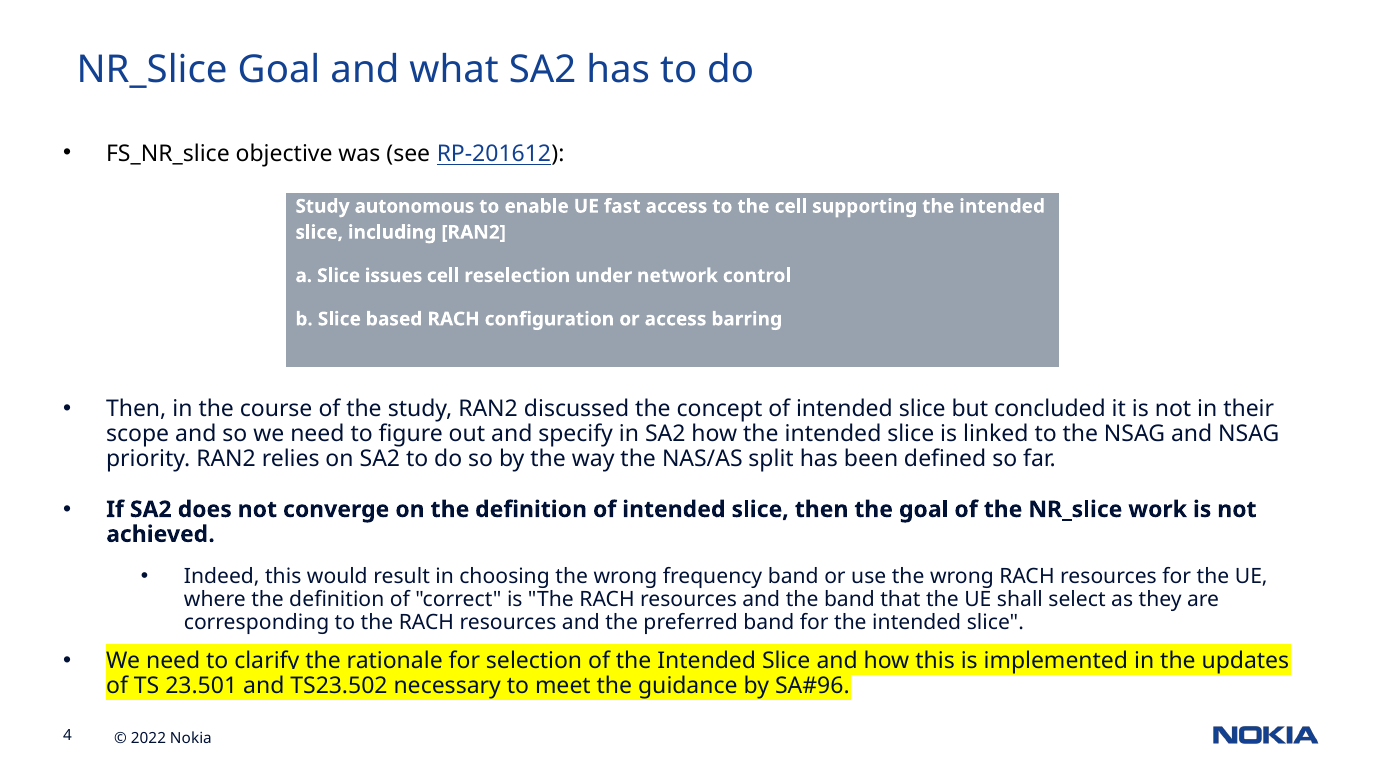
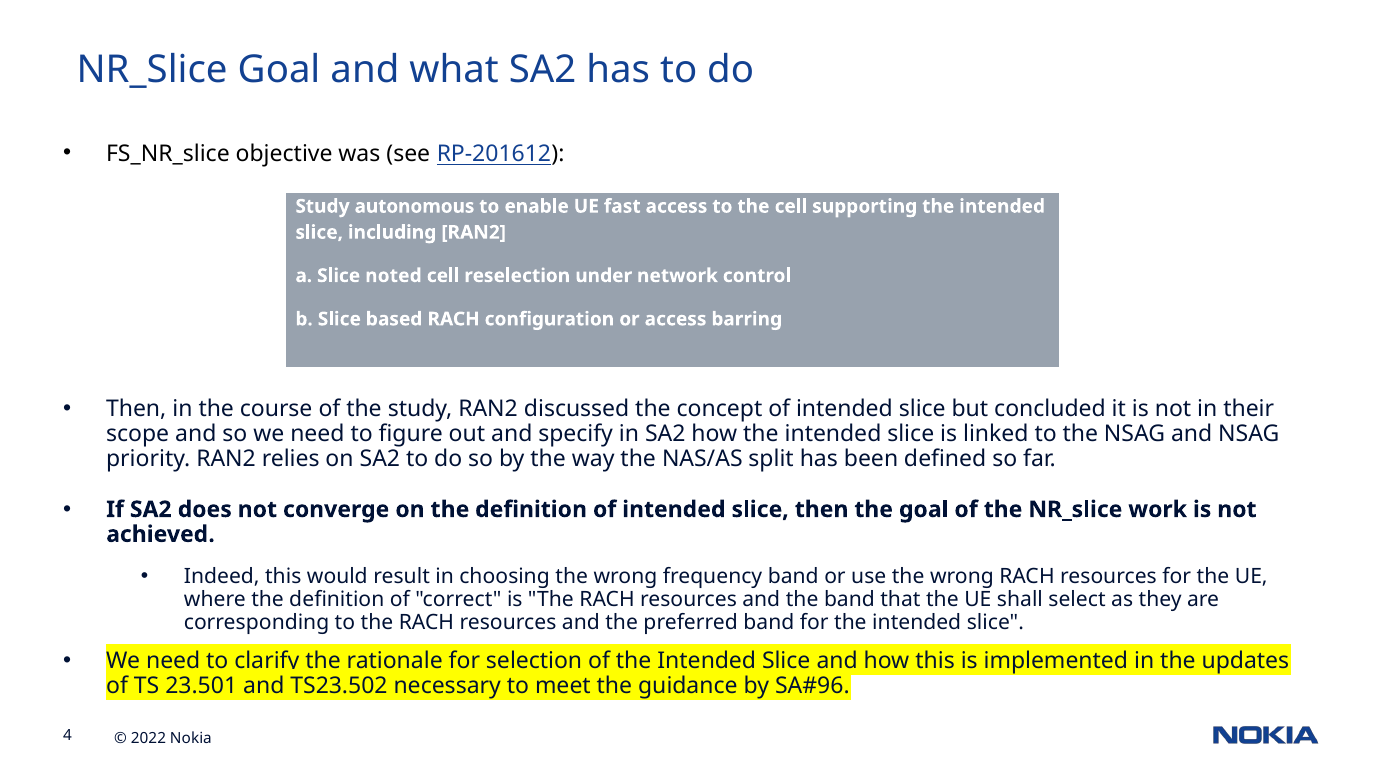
issues: issues -> noted (393, 276)
